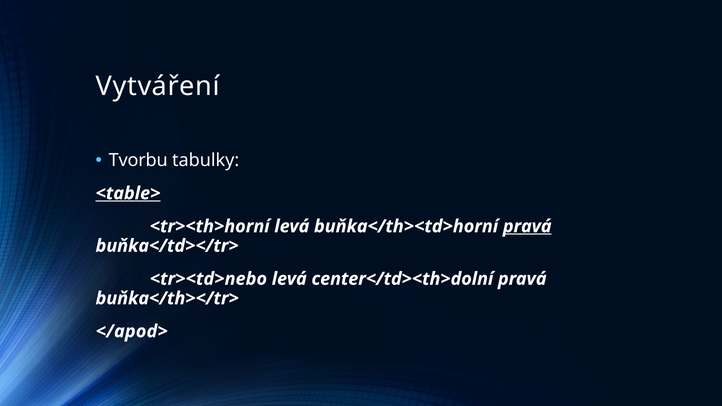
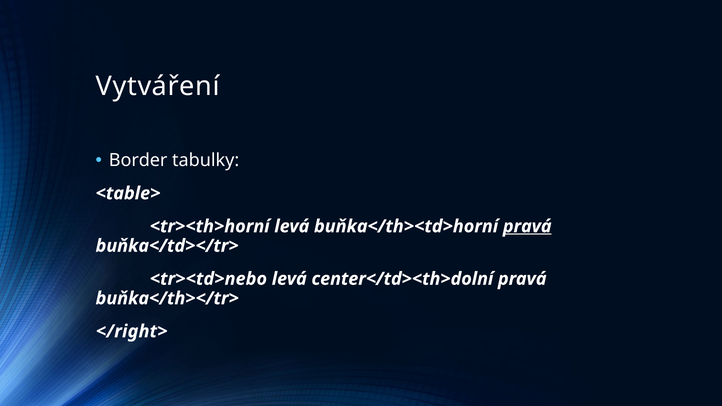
Tvorbu: Tvorbu -> Border (138, 160)
<table> underline: present -> none (128, 193)
</apod>: </apod> -> </right> (132, 331)
